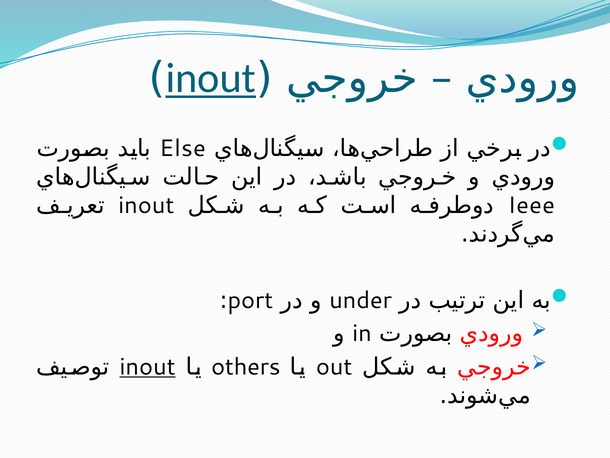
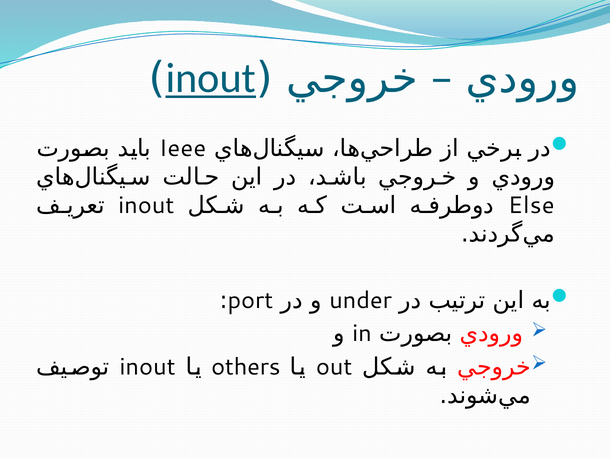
Else: Else -> Ieee (183, 148)
Ieee: Ieee -> Else (531, 205)
inout underline: present -> none (148, 366)
